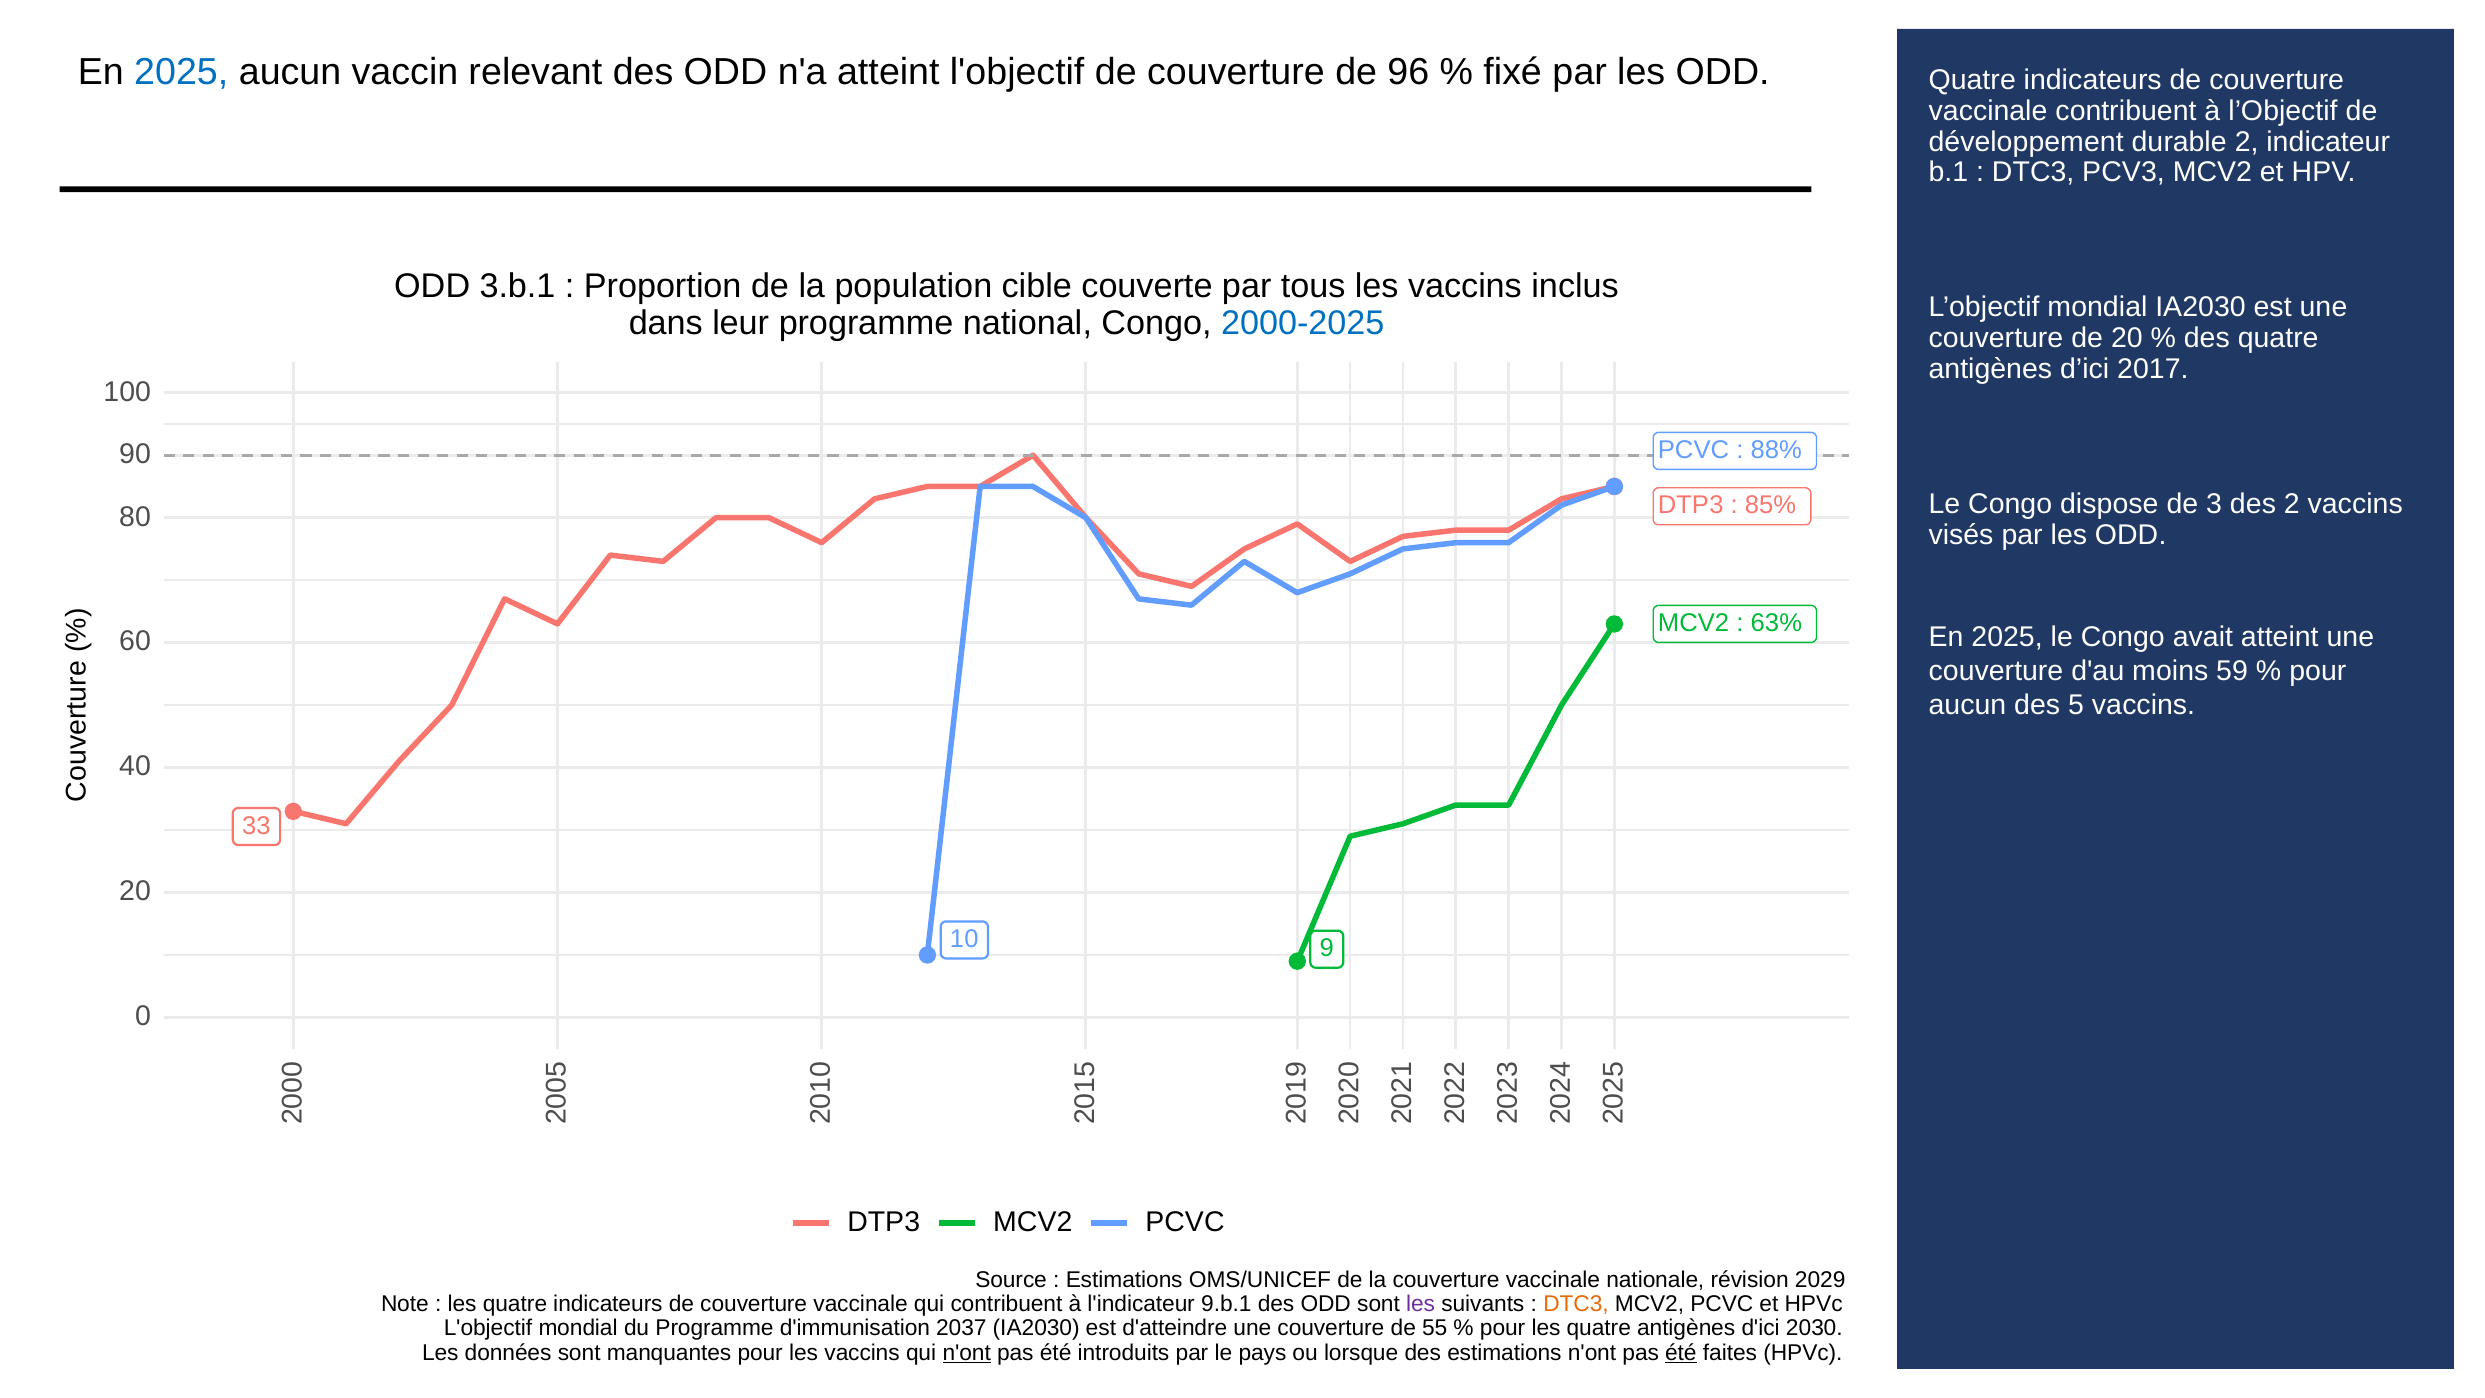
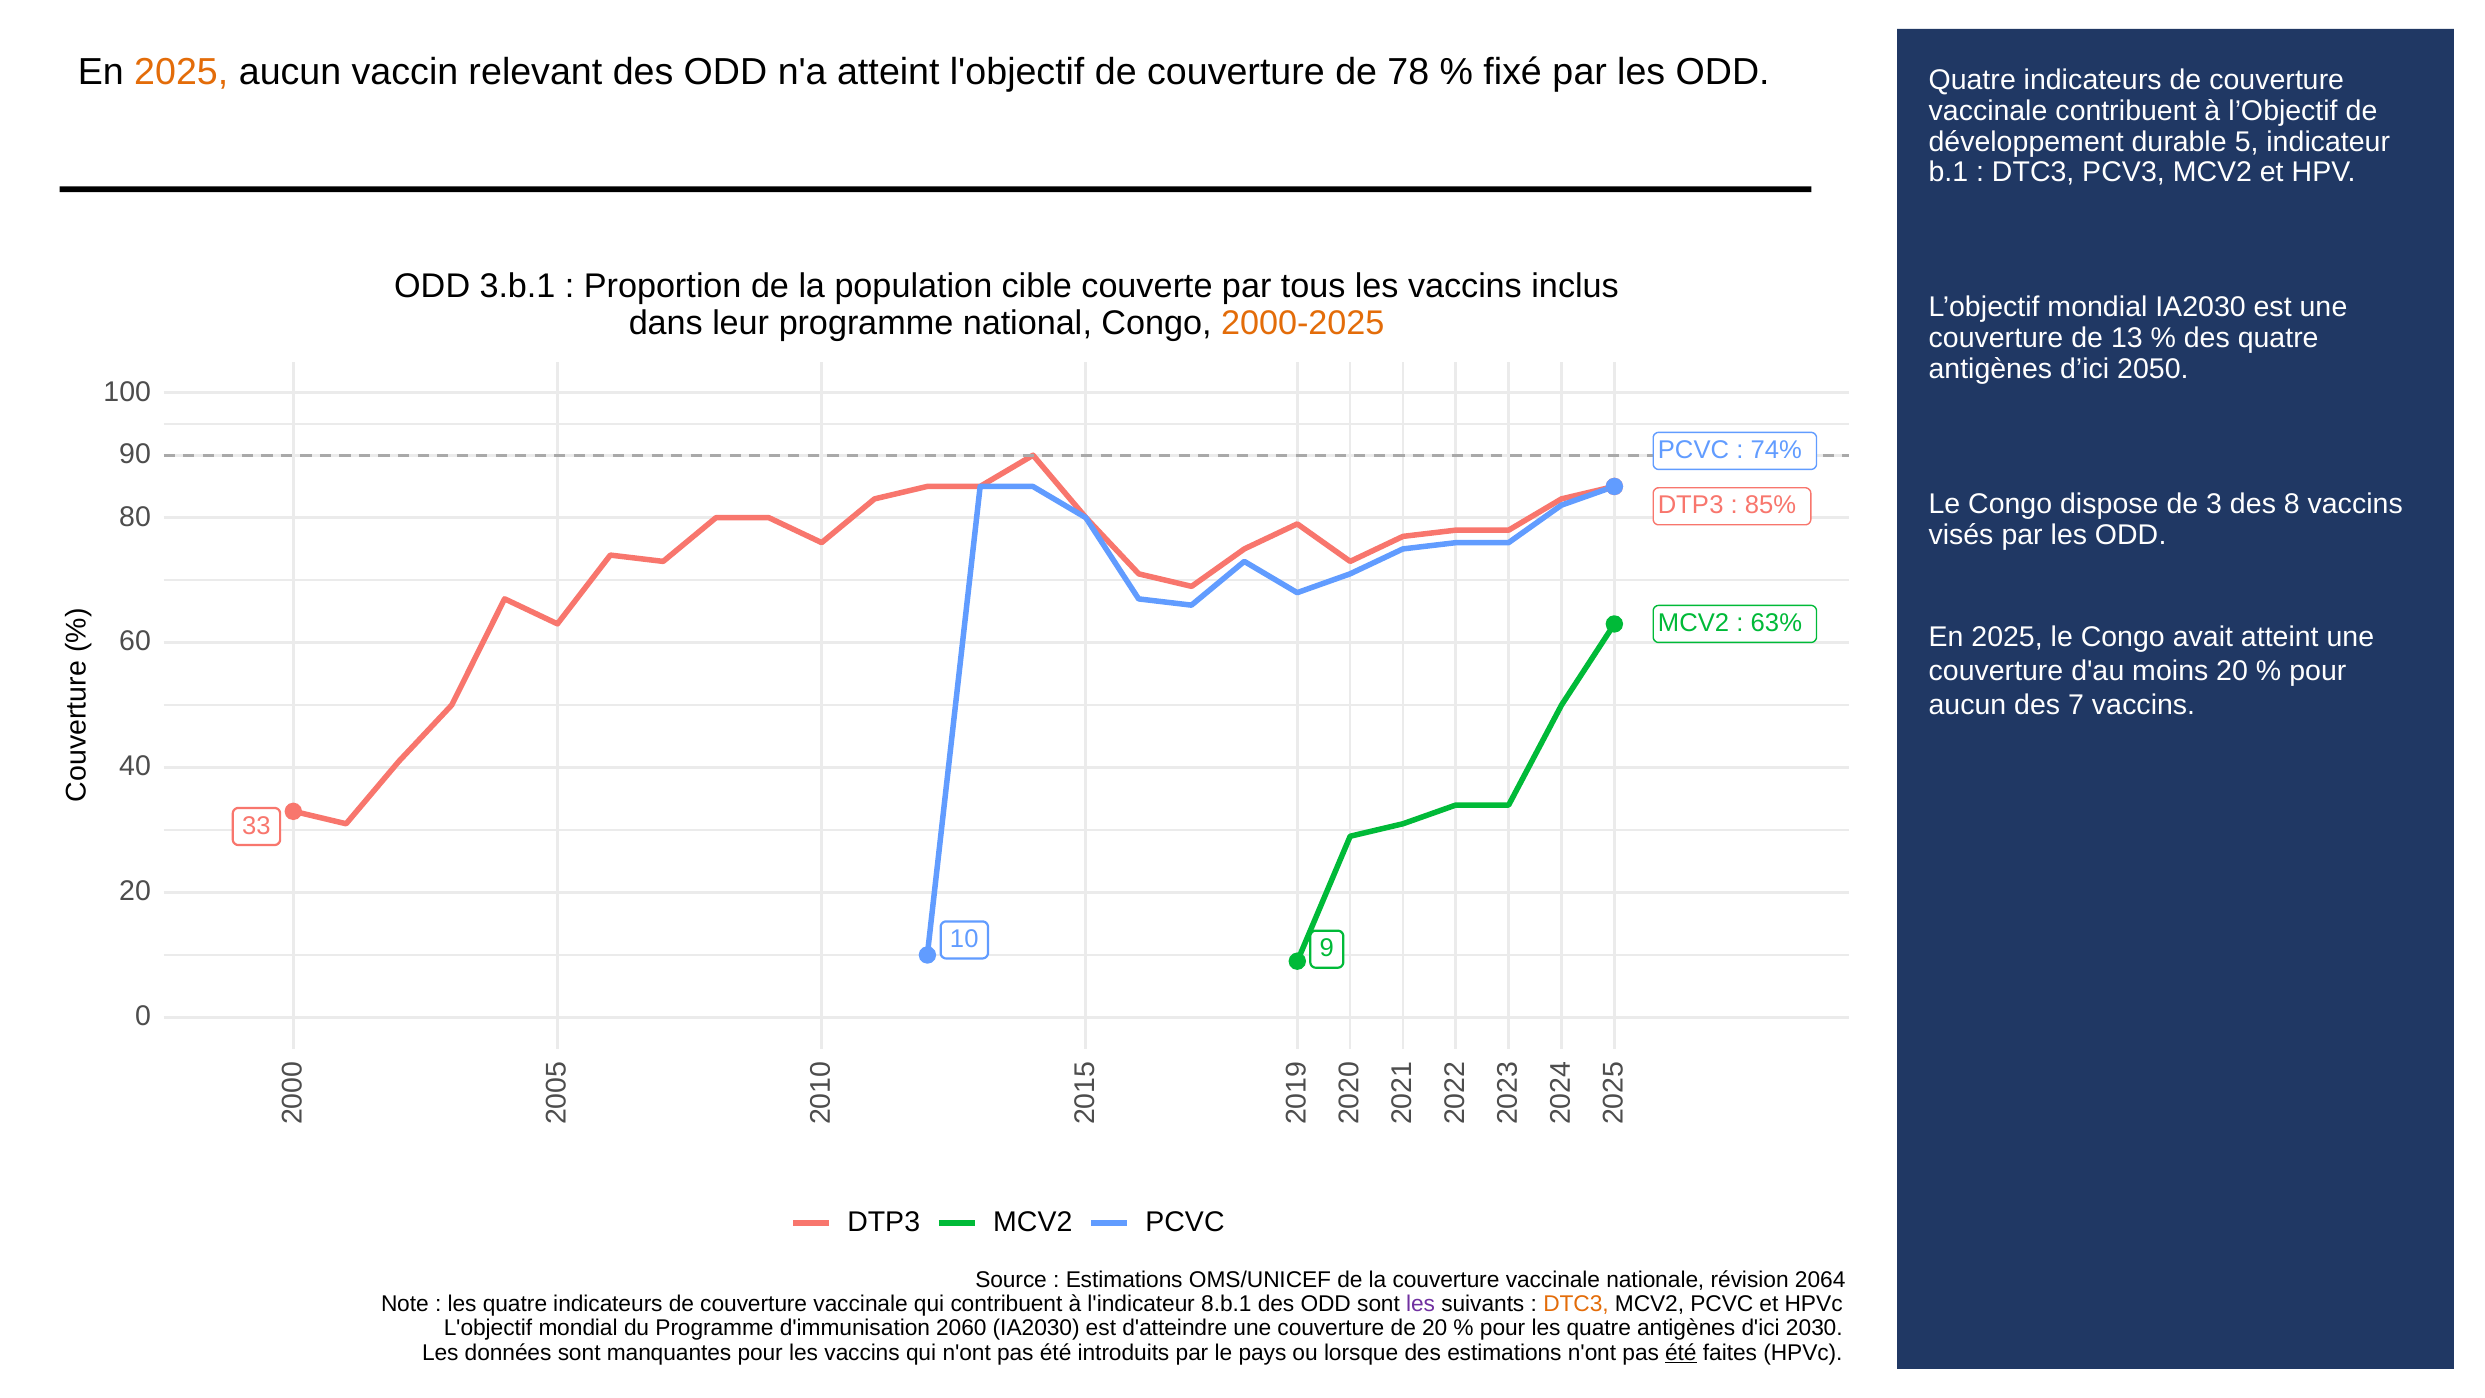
2025 colour: blue -> orange (181, 72)
96: 96 -> 78 (1408, 72)
durable 2: 2 -> 5 (2247, 142)
2000-2025 colour: blue -> orange (1303, 323)
de 20: 20 -> 13 (2127, 338)
2017: 2017 -> 2050 (2153, 369)
88%: 88% -> 74% (1776, 450)
des 2: 2 -> 8 (2292, 504)
moins 59: 59 -> 20 (2232, 671)
des 5: 5 -> 7 (2076, 705)
2029: 2029 -> 2064 (1820, 1279)
9.b.1: 9.b.1 -> 8.b.1 (1226, 1303)
2037: 2037 -> 2060 (961, 1328)
de 55: 55 -> 20 (1435, 1328)
n'ont underline: present -> none (967, 1353)
